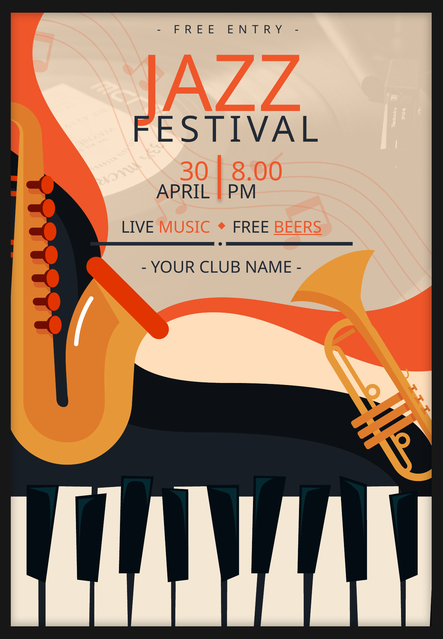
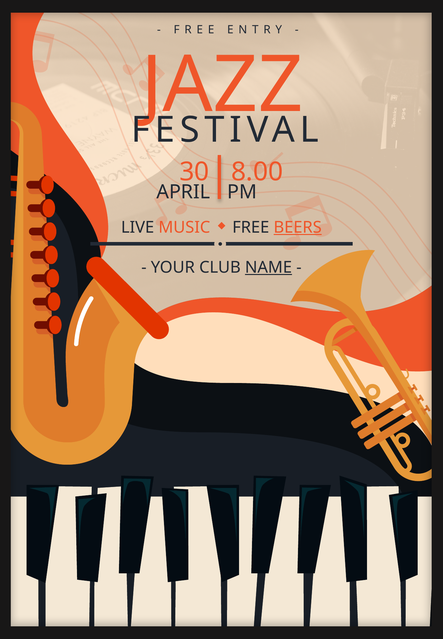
NAME underline: none -> present (269, 268)
